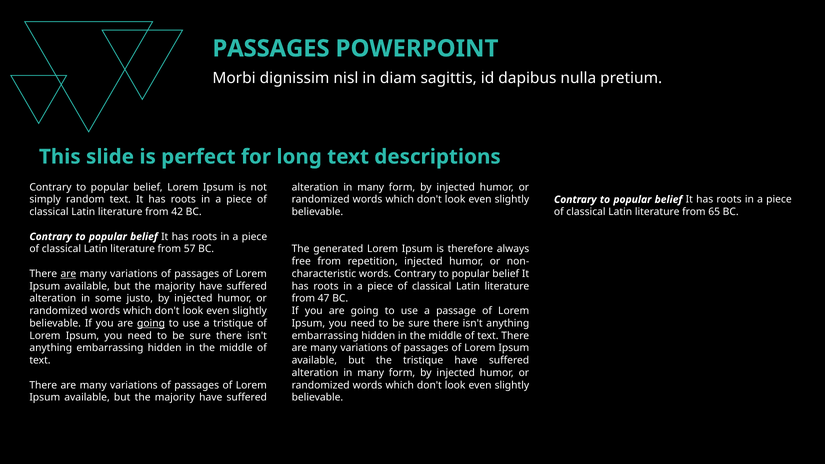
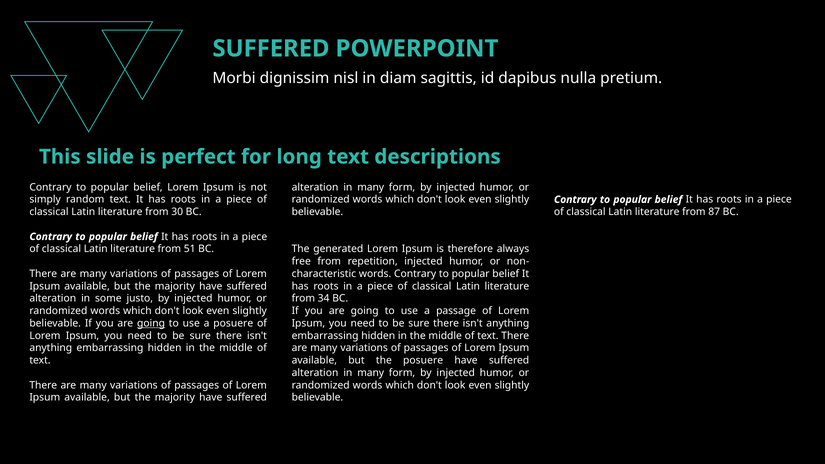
PASSAGES: PASSAGES -> SUFFERED (271, 49)
42: 42 -> 30 (177, 212)
65: 65 -> 87 (714, 212)
57: 57 -> 51 (190, 249)
are underline: present -> none (68, 274)
47: 47 -> 34 (324, 298)
a tristique: tristique -> posuere (233, 323)
the tristique: tristique -> posuere (423, 360)
